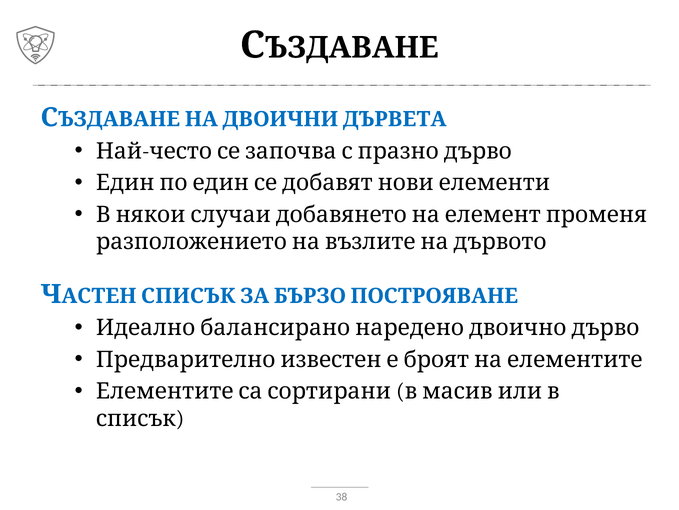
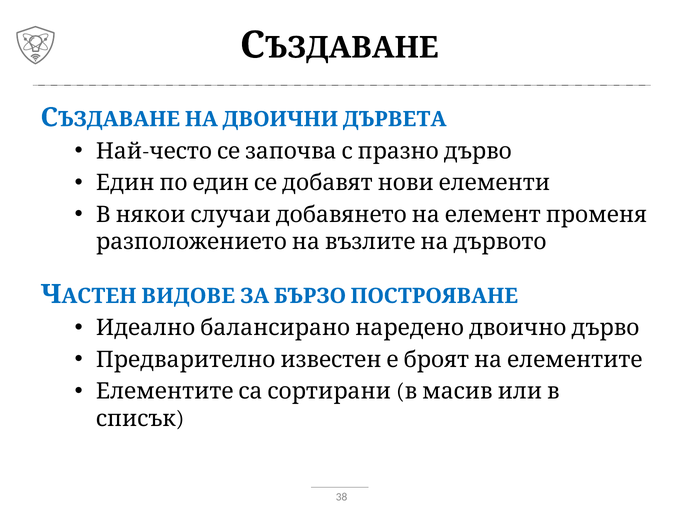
СПИСЪК: СПИСЪК -> ВИДОВЕ (188, 296)
